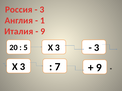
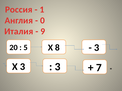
3: 3 -> 1 (42, 10)
1: 1 -> 0 (42, 21)
3: 3 -> 8 (57, 48)
7: 7 -> 3 (58, 67)
9: 9 -> 7 (99, 68)
